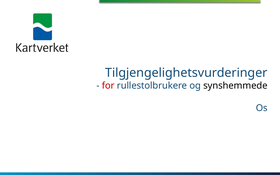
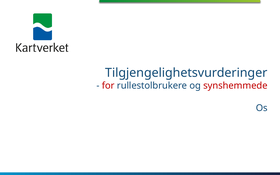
synshemmede colour: black -> red (235, 86)
